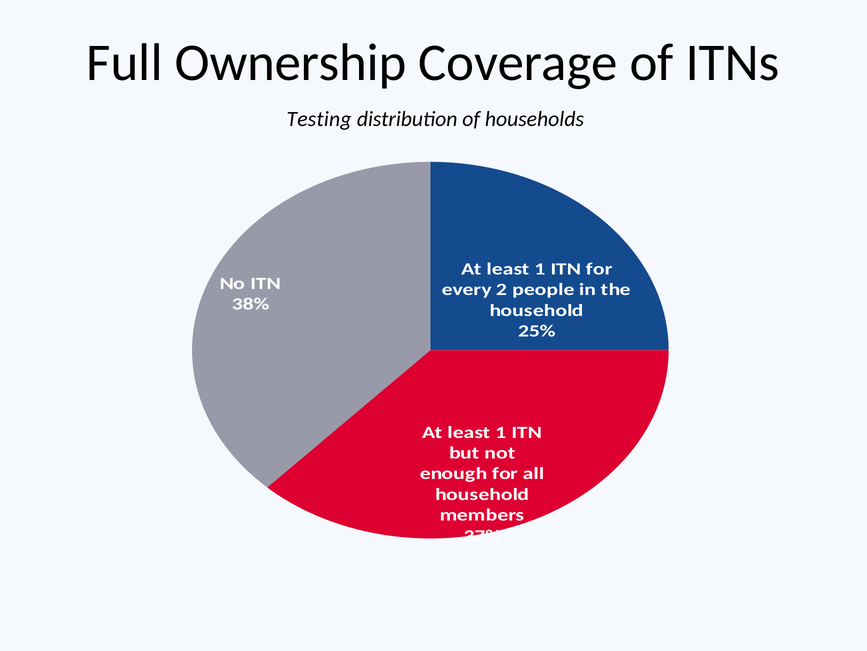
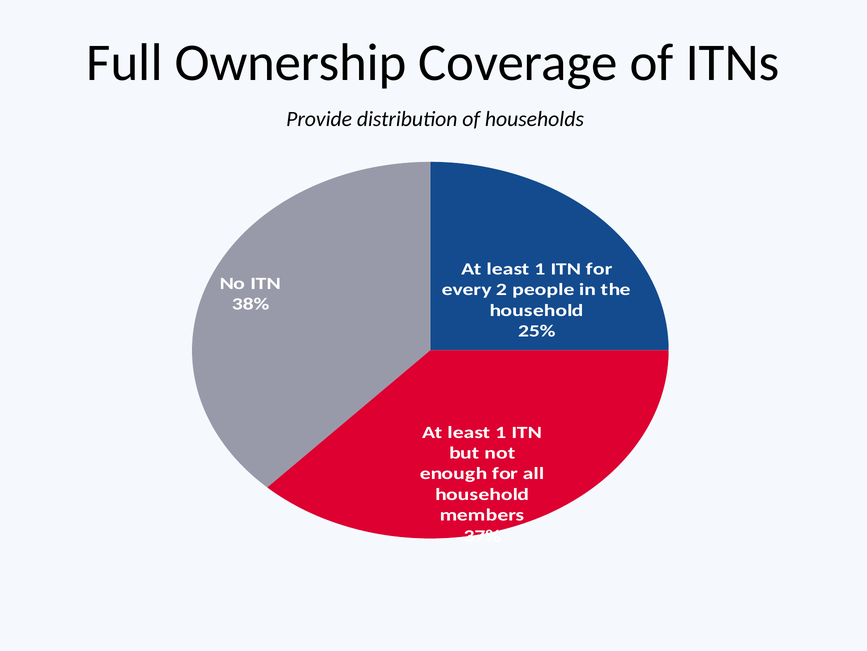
Testing: Testing -> Provide (319, 119)
